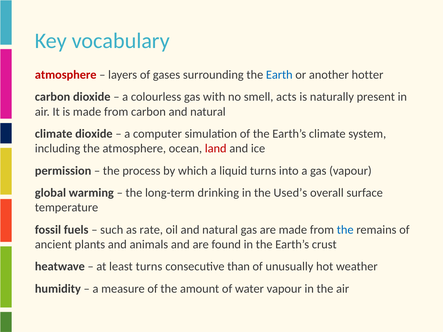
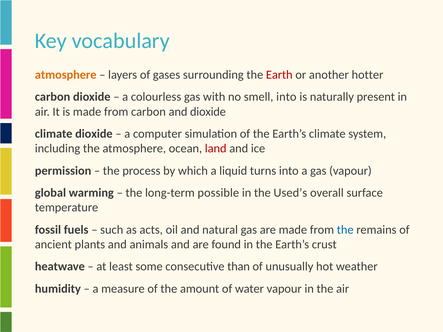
atmosphere colour: red -> orange (66, 75)
Earth colour: blue -> red (279, 75)
smell acts: acts -> into (286, 97)
carbon and natural: natural -> dioxide (208, 112)
drinking: drinking -> possible (218, 193)
rate: rate -> acts (151, 230)
least turns: turns -> some (149, 267)
